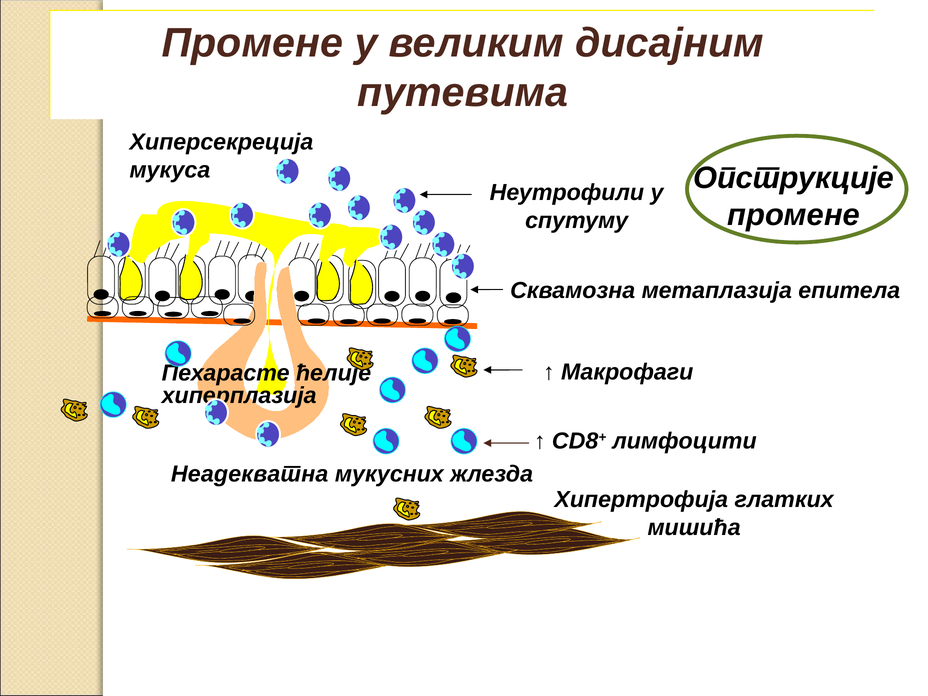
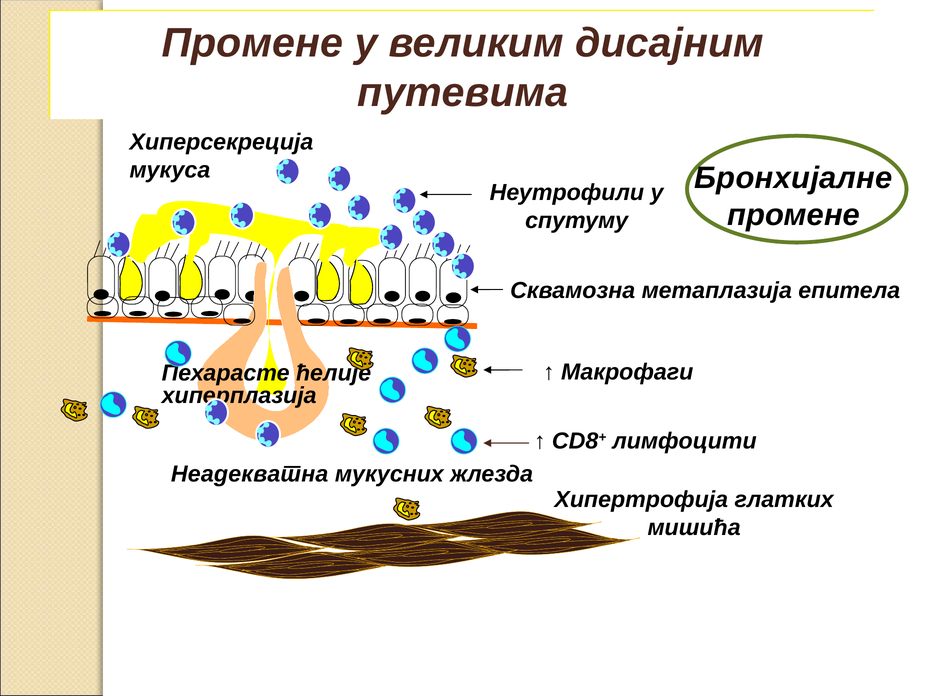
Опструкције: Опструкције -> Бронхијалне (793, 178)
